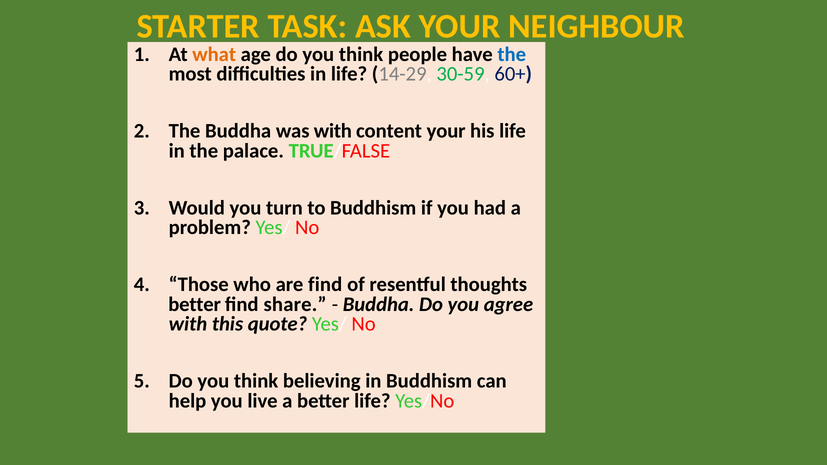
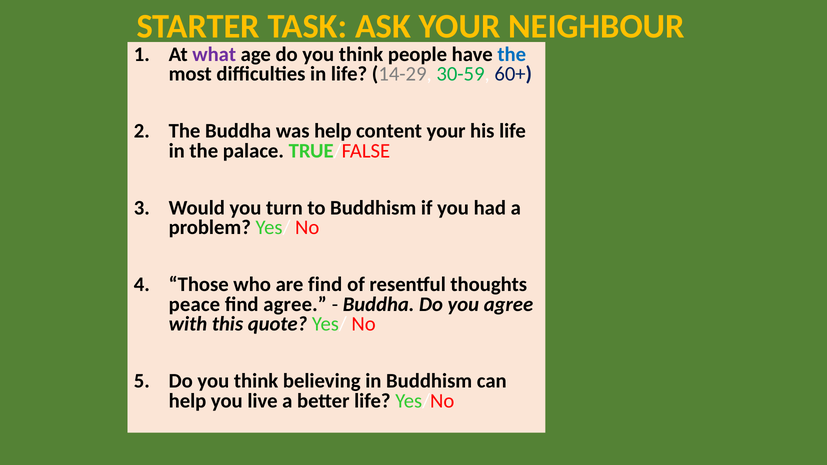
what colour: orange -> purple (214, 54)
was with: with -> help (333, 131)
better: better -> peace (194, 304)
find share: share -> agree (295, 304)
